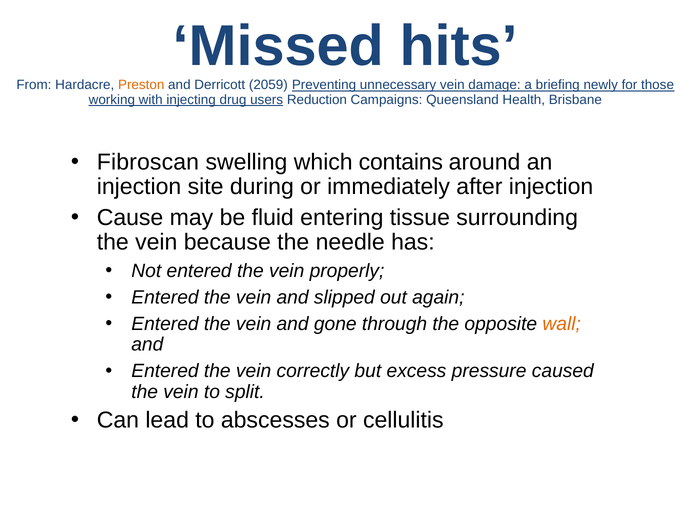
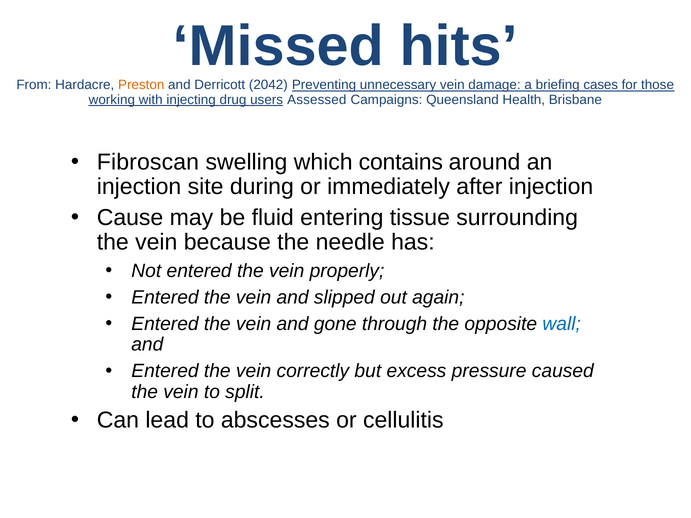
2059: 2059 -> 2042 (268, 85)
newly: newly -> cases (601, 85)
Reduction: Reduction -> Assessed (317, 100)
wall colour: orange -> blue (562, 324)
